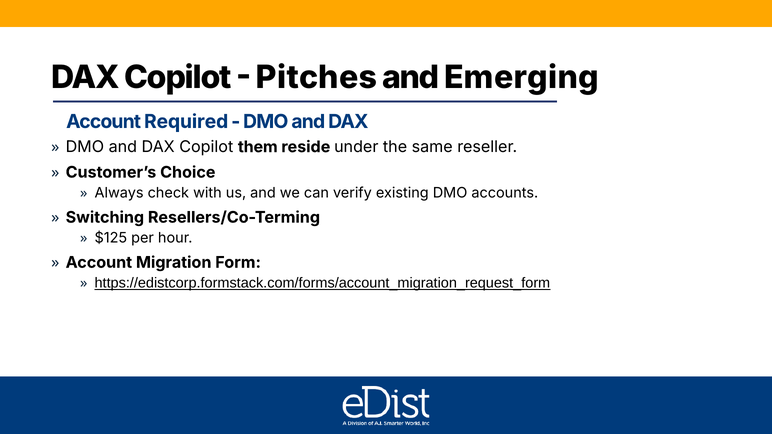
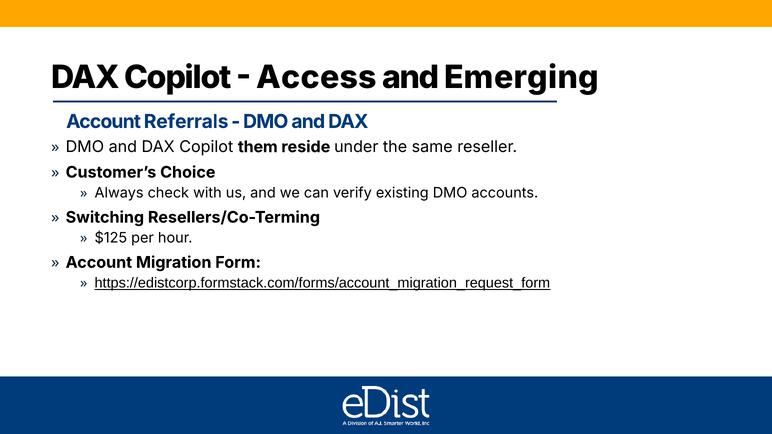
Pitches: Pitches -> Access (317, 78)
Required: Required -> Referrals (186, 122)
